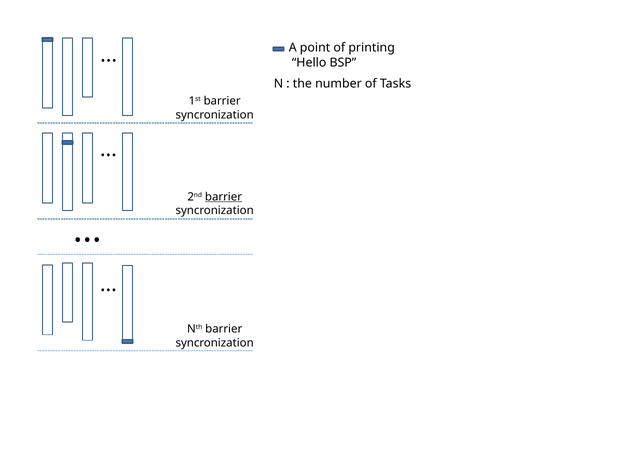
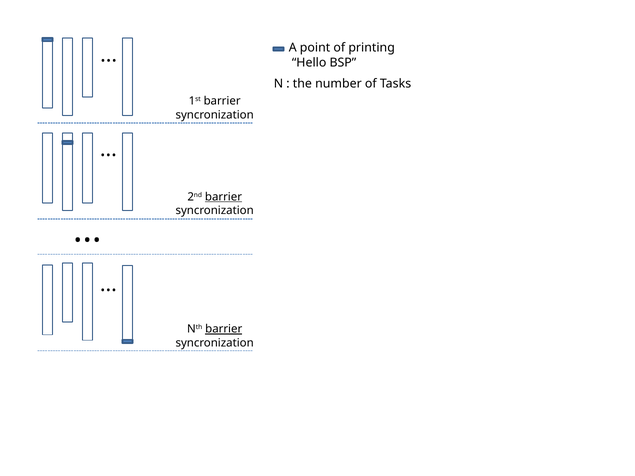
barrier underline: none -> present (224, 329)
